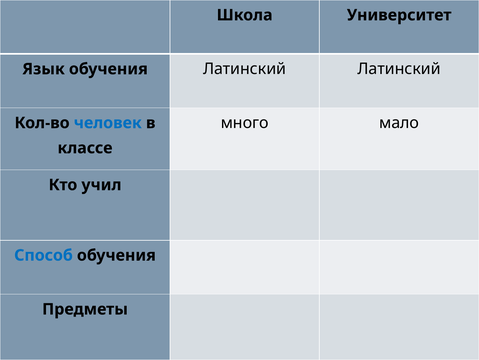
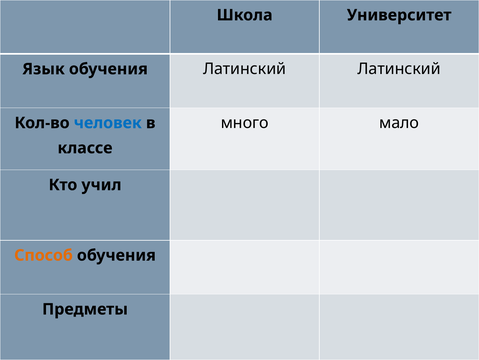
Способ colour: blue -> orange (43, 255)
